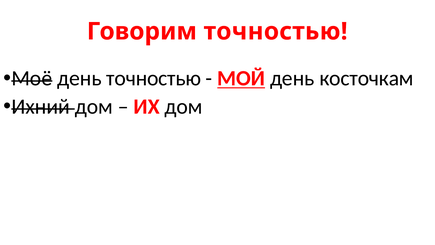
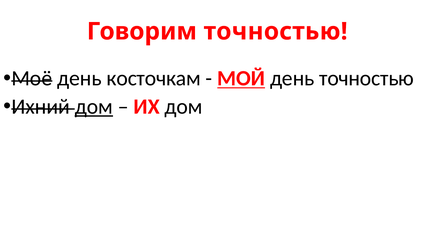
день точностью: точностью -> косточкам (154, 78)
день косточкам: косточкам -> точностью (367, 78)
дом underline: none -> present (94, 106)
